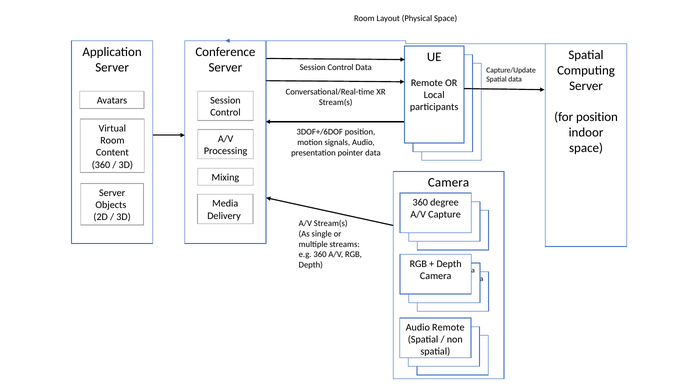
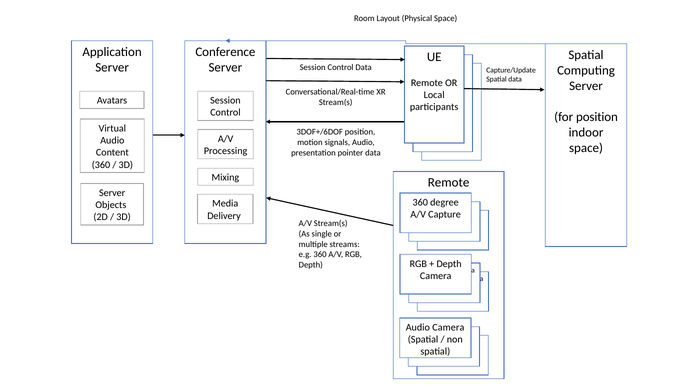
Room: Room -> Audio (112, 140)
Camera: Camera -> Remote (449, 183)
Audio Remote: Remote -> Camera (448, 327)
